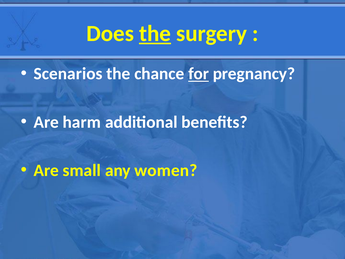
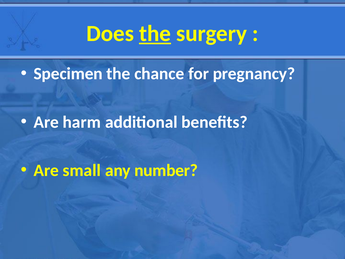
Scenarios: Scenarios -> Specimen (68, 74)
for underline: present -> none (199, 74)
women: women -> number (166, 170)
